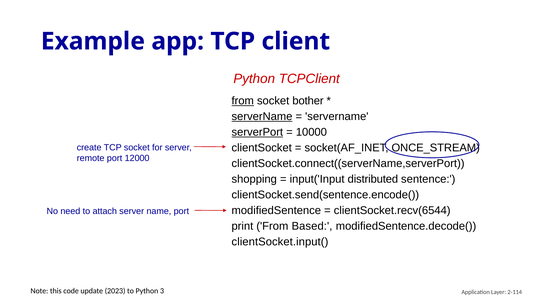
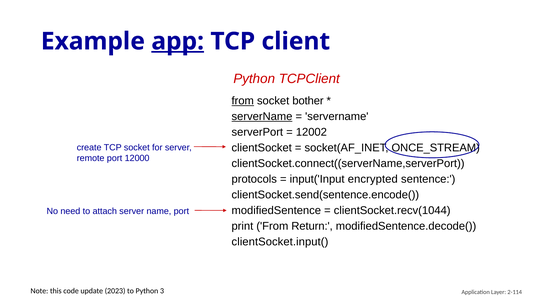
app underline: none -> present (178, 41)
serverPort underline: present -> none (257, 132)
10000: 10000 -> 12002 (311, 132)
shopping: shopping -> protocols (254, 179)
distributed: distributed -> encrypted (373, 179)
clientSocket.recv(6544: clientSocket.recv(6544 -> clientSocket.recv(1044 (392, 210)
Based: Based -> Return (312, 226)
